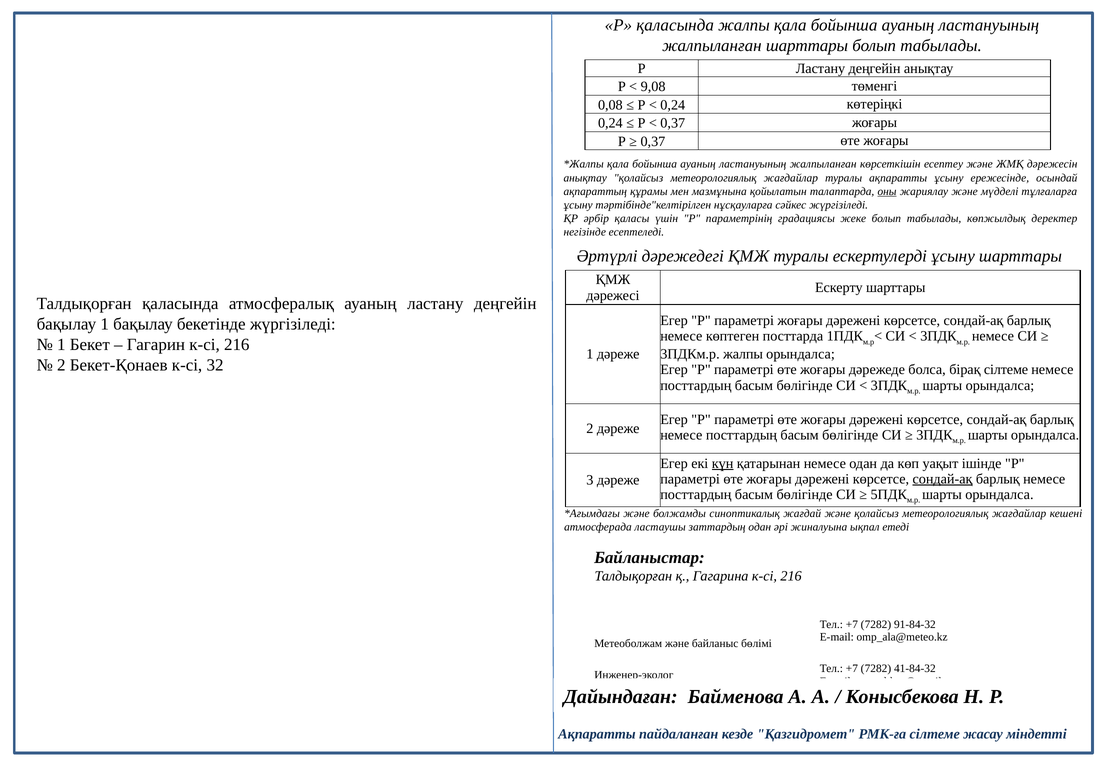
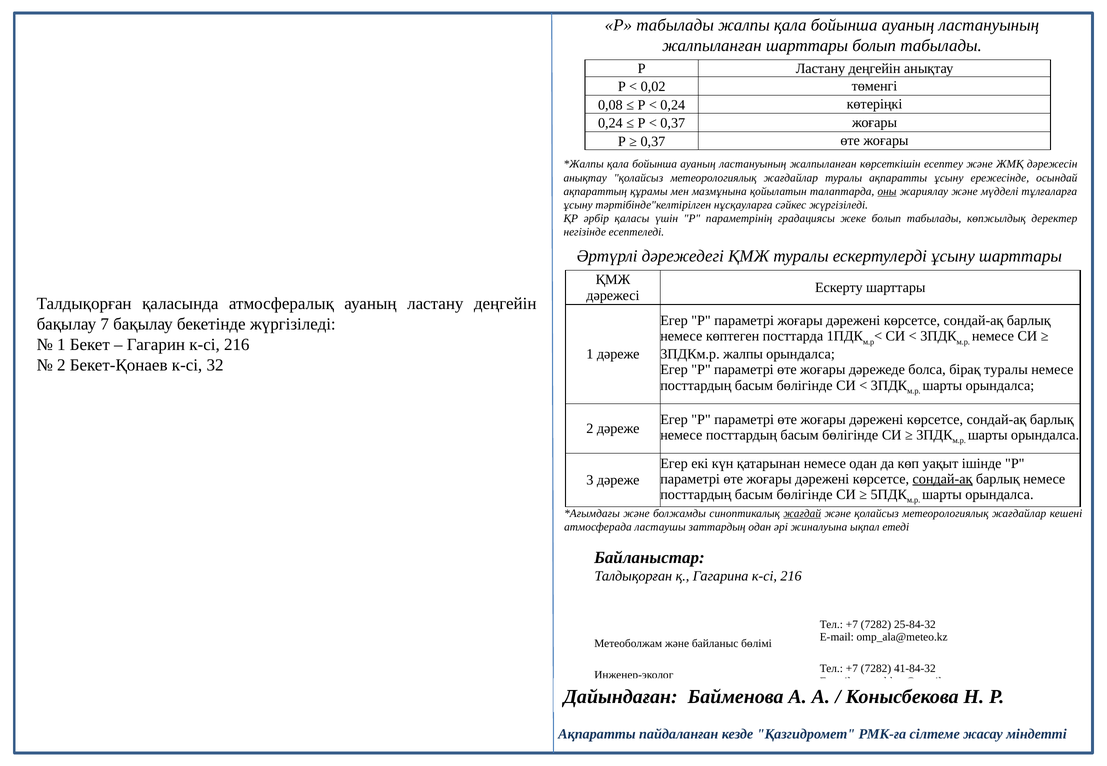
Р қаласында: қаласында -> табылады (675, 25)
9,08: 9,08 -> 0,02 (653, 87)
бақылау 1: 1 -> 7 (105, 324)
бірақ сілтеме: сілтеме -> туралы (1006, 370)
күн underline: present -> none (723, 464)
жағдай underline: none -> present (802, 514)
91-84-32: 91-84-32 -> 25-84-32 (915, 625)
